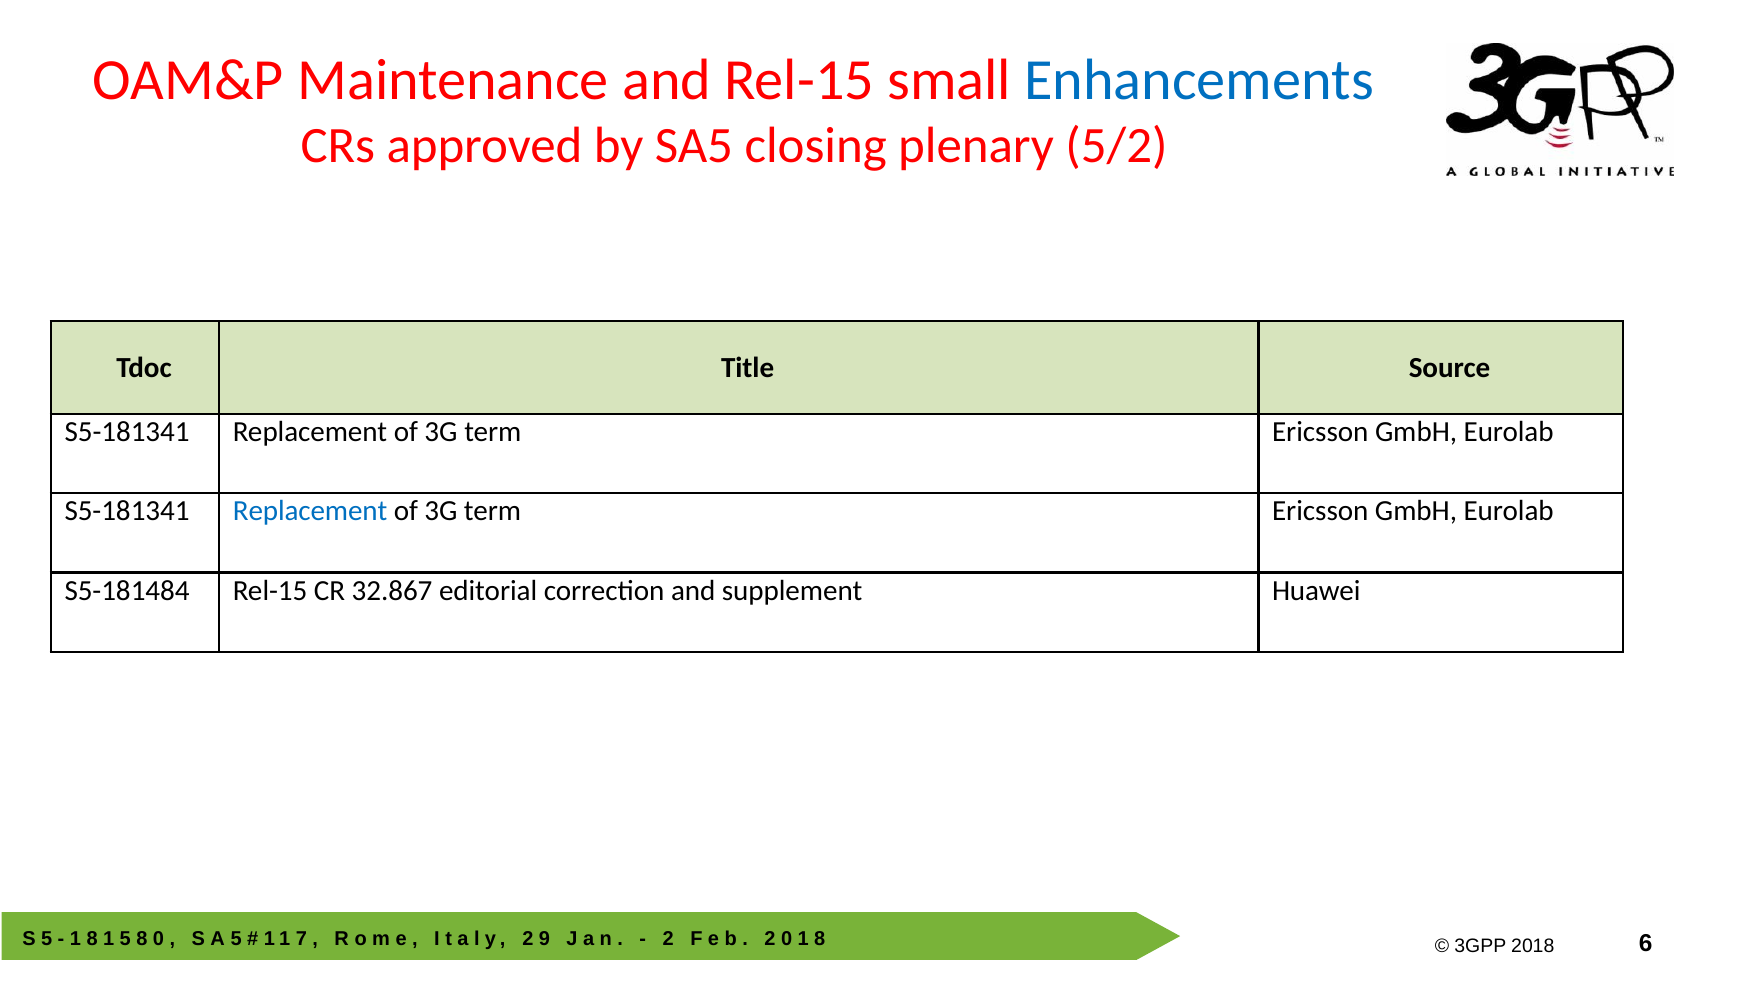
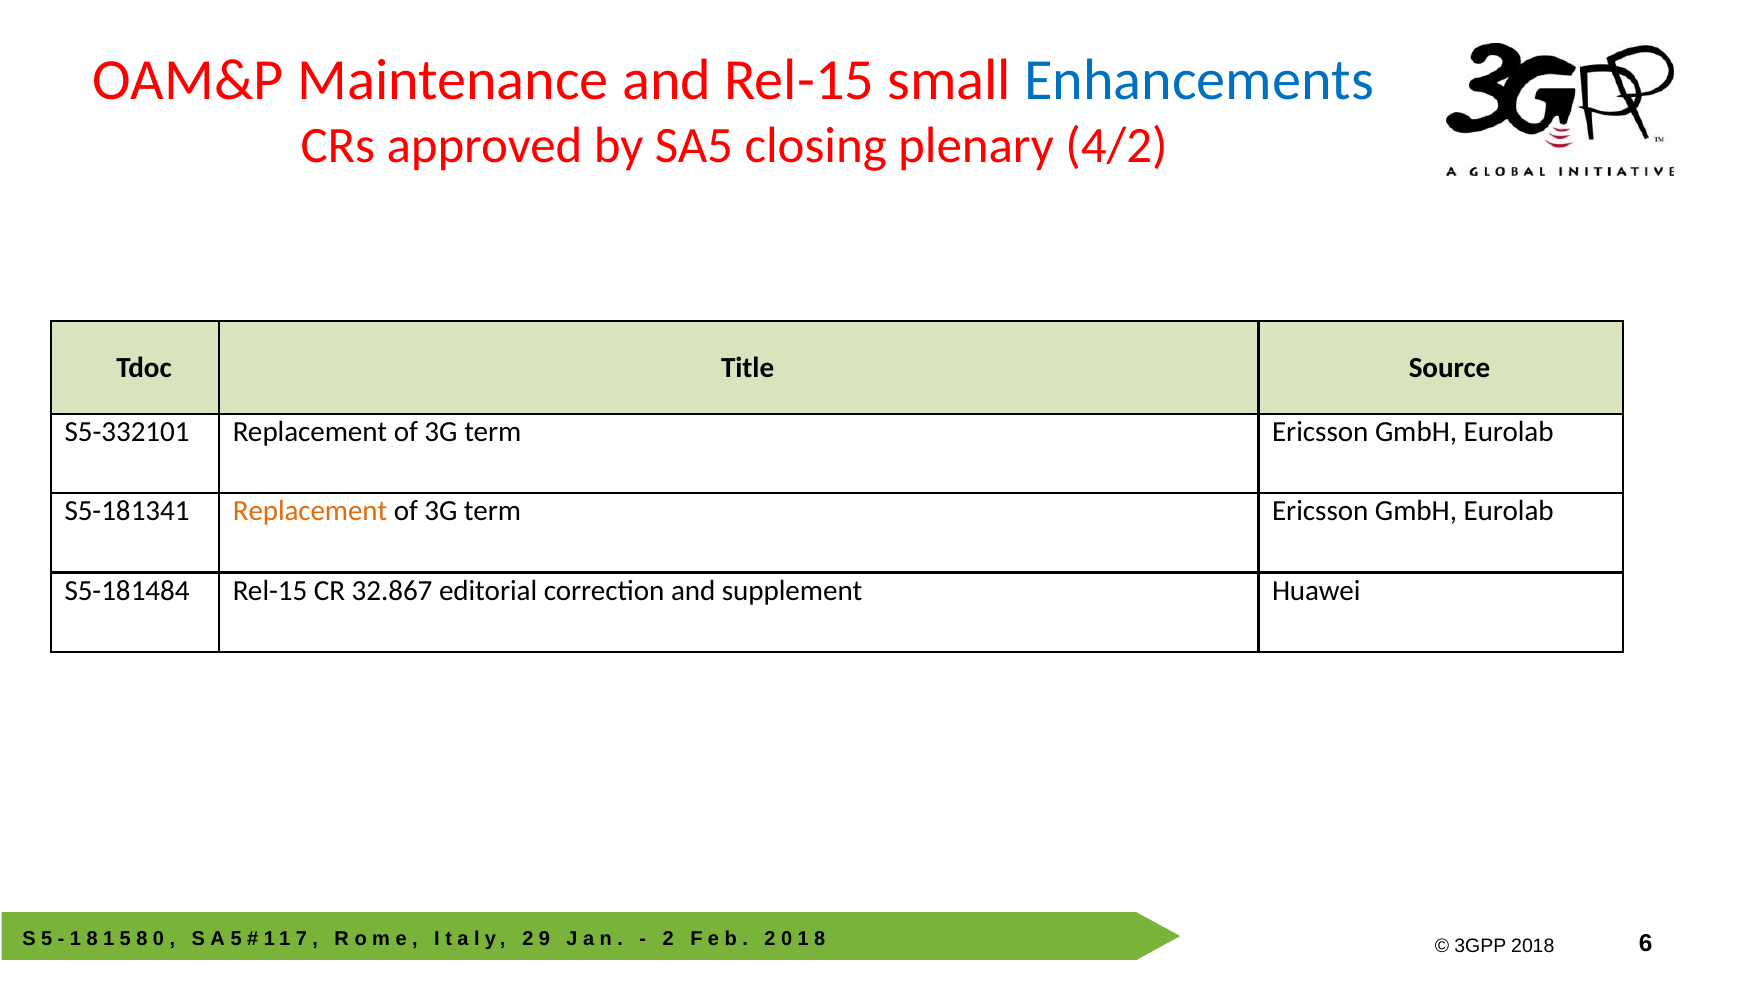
5/2: 5/2 -> 4/2 (1116, 145)
S5-181341: S5-181341 -> S5-332101 (127, 432)
Replacement colour: blue -> orange (310, 511)
